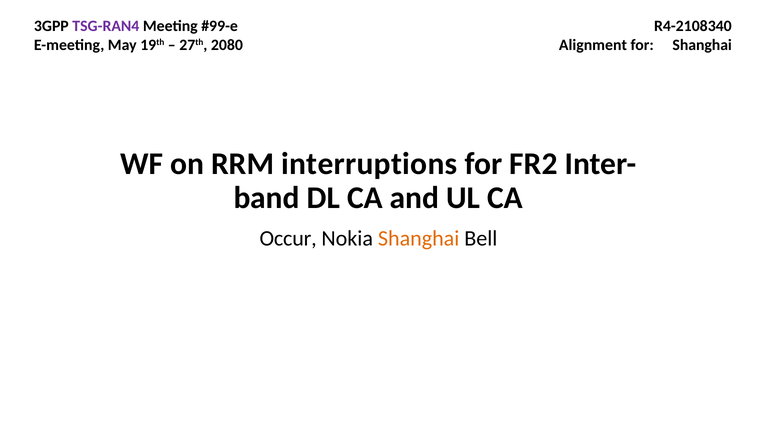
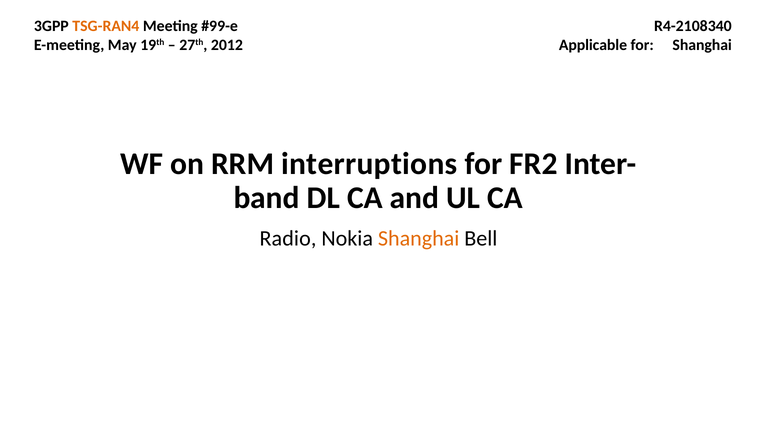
TSG-RAN4 colour: purple -> orange (106, 26)
2080: 2080 -> 2012 (227, 45)
Alignment: Alignment -> Applicable (593, 45)
Occur: Occur -> Radio (288, 238)
